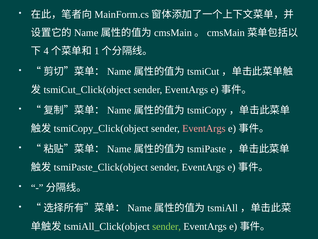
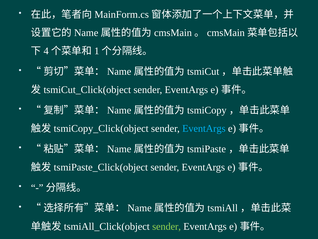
EventArgs colour: pink -> light blue (204, 128)
